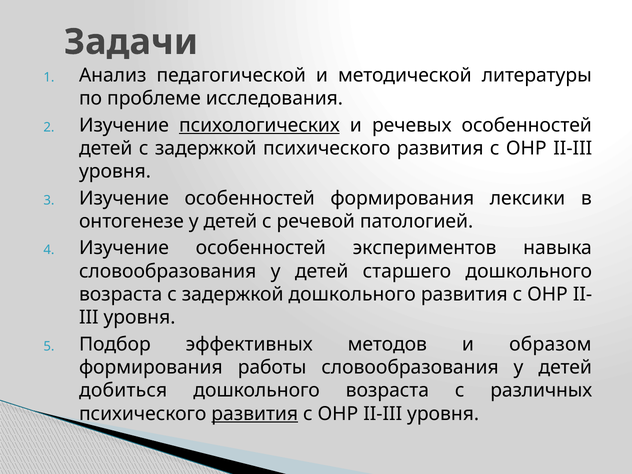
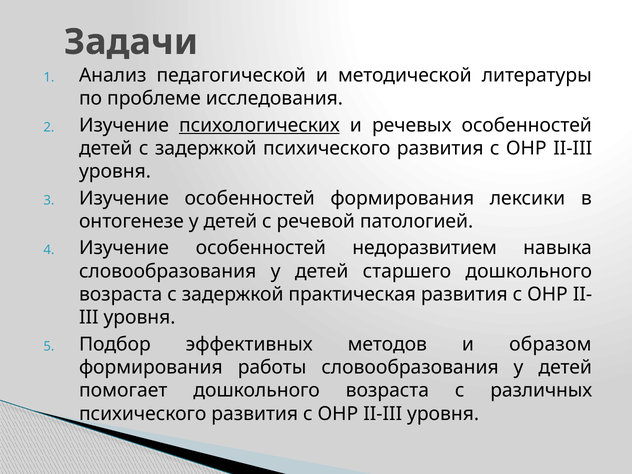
экспериментов: экспериментов -> недоразвитием (425, 248)
задержкой дошкольного: дошкольного -> практическая (352, 294)
добиться: добиться -> помогает (123, 390)
развития underline: present -> none (255, 414)
